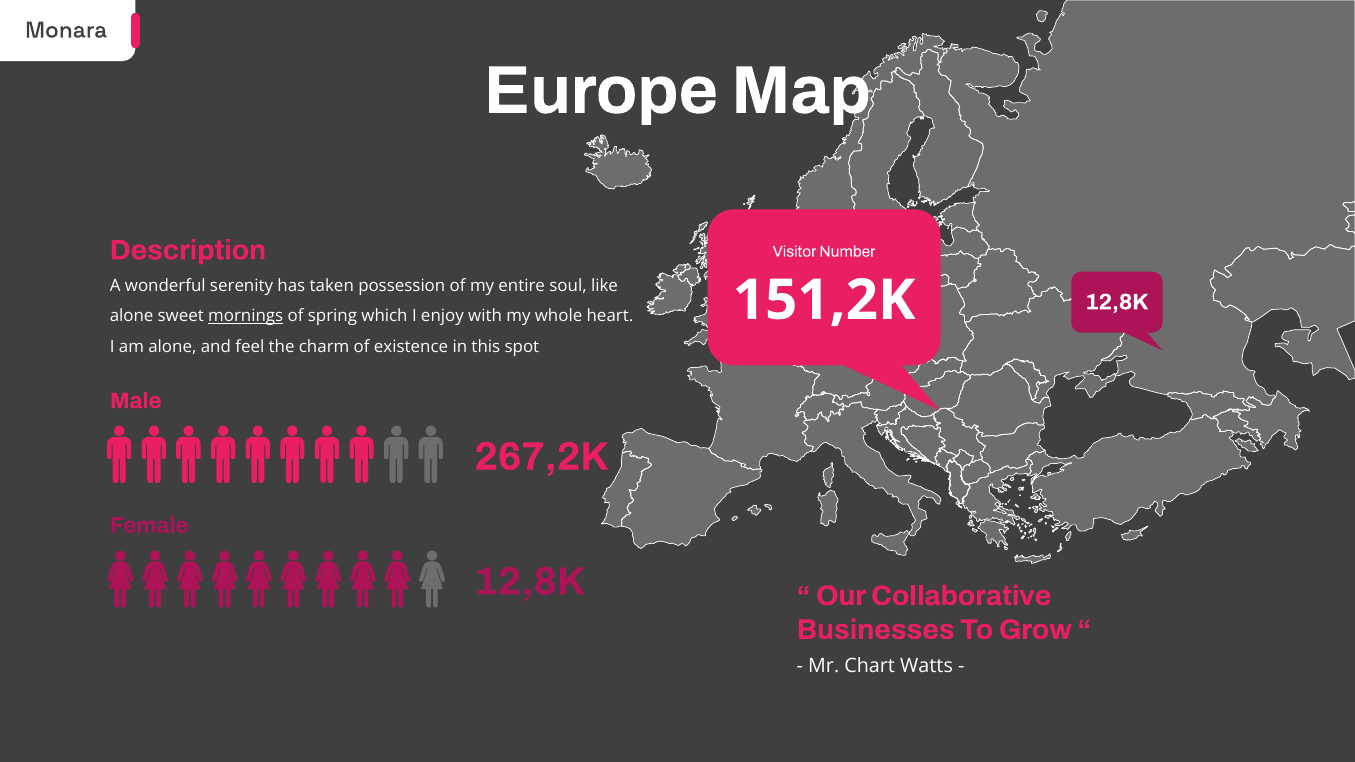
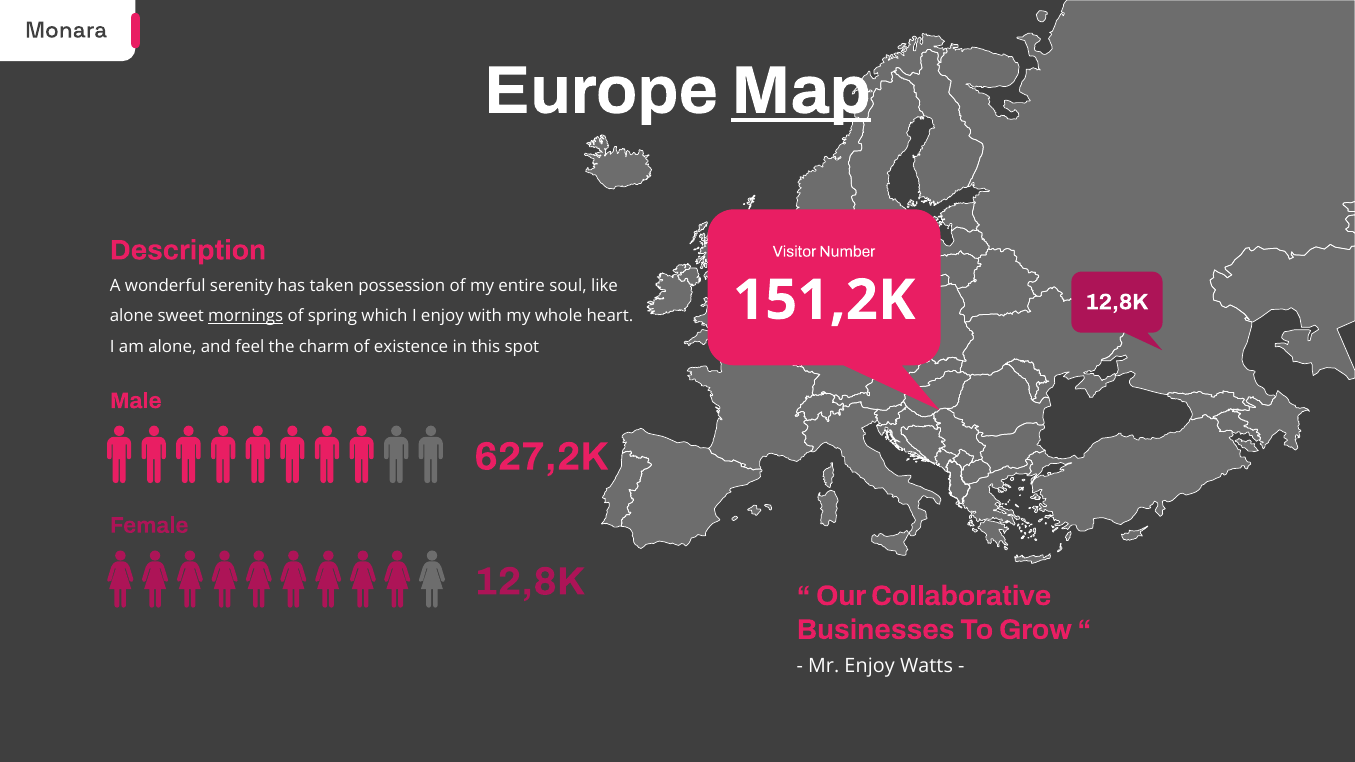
Map underline: none -> present (801, 91)
267,2K: 267,2K -> 627,2K (542, 457)
Mr Chart: Chart -> Enjoy (870, 666)
